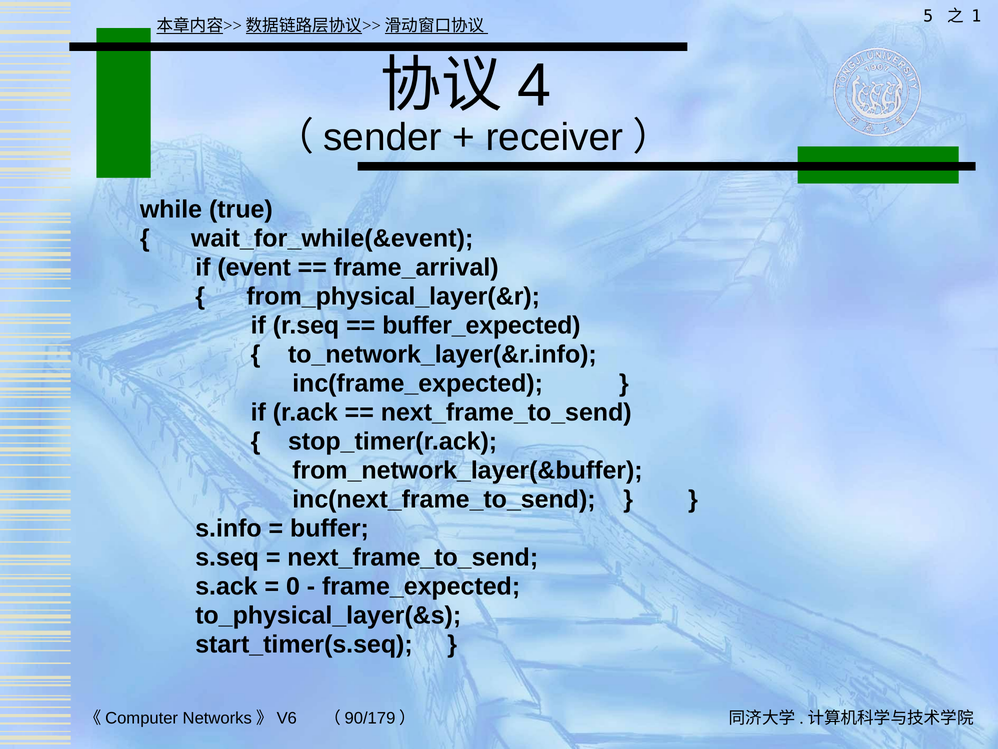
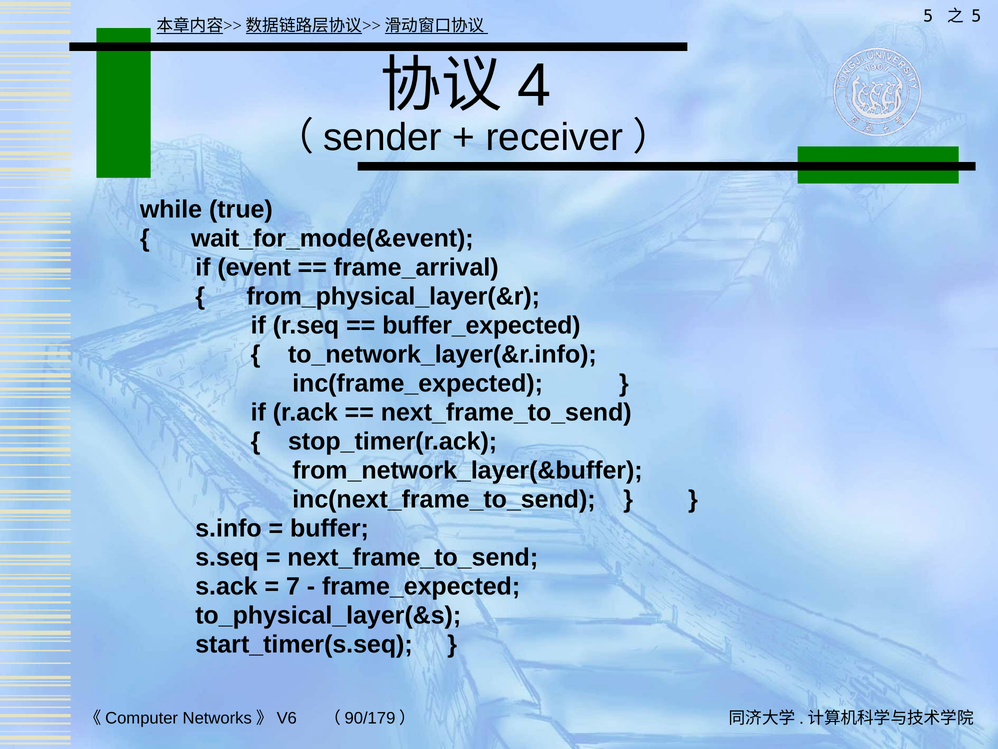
1: 1 -> 5 (976, 16)
wait_for_while(&event: wait_for_while(&event -> wait_for_mode(&event (332, 238)
0: 0 -> 7 (293, 586)
